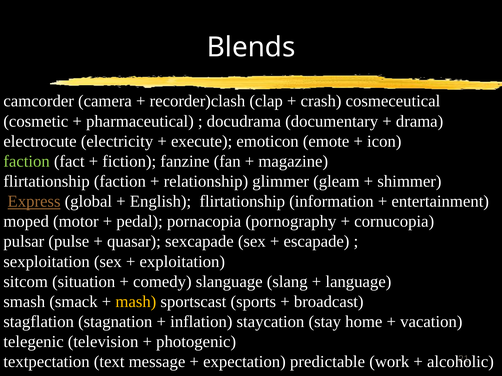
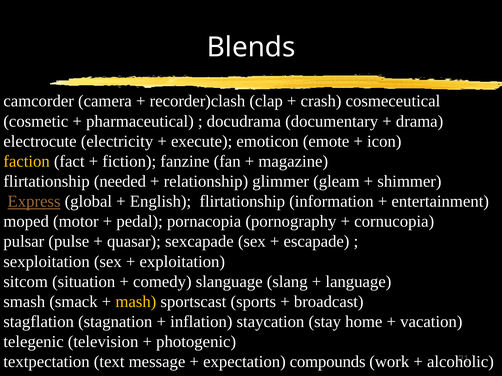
faction colour: light green -> yellow (27, 161)
flirtationship faction: faction -> needed (120, 182)
predictable: predictable -> compounds (328, 362)
